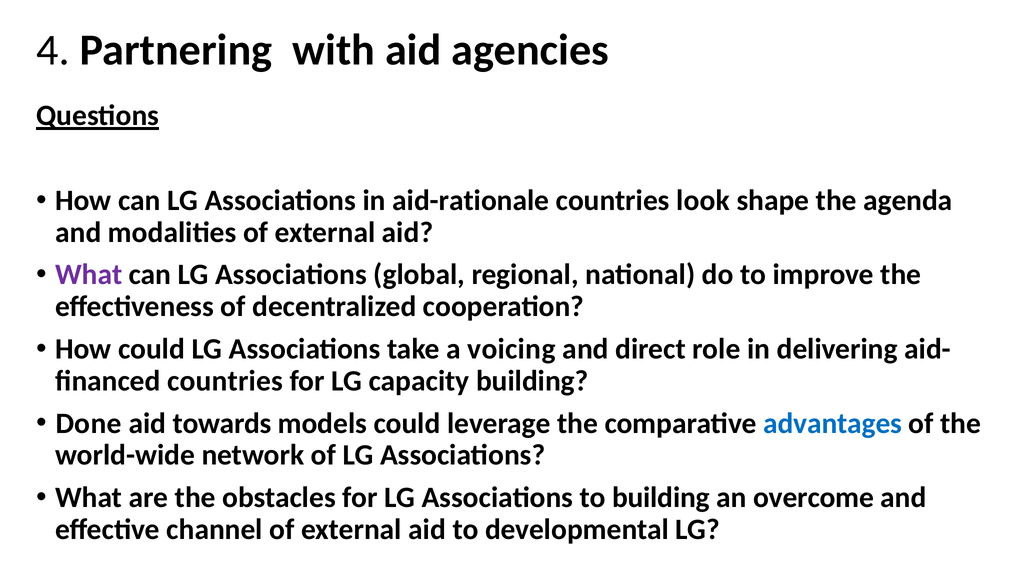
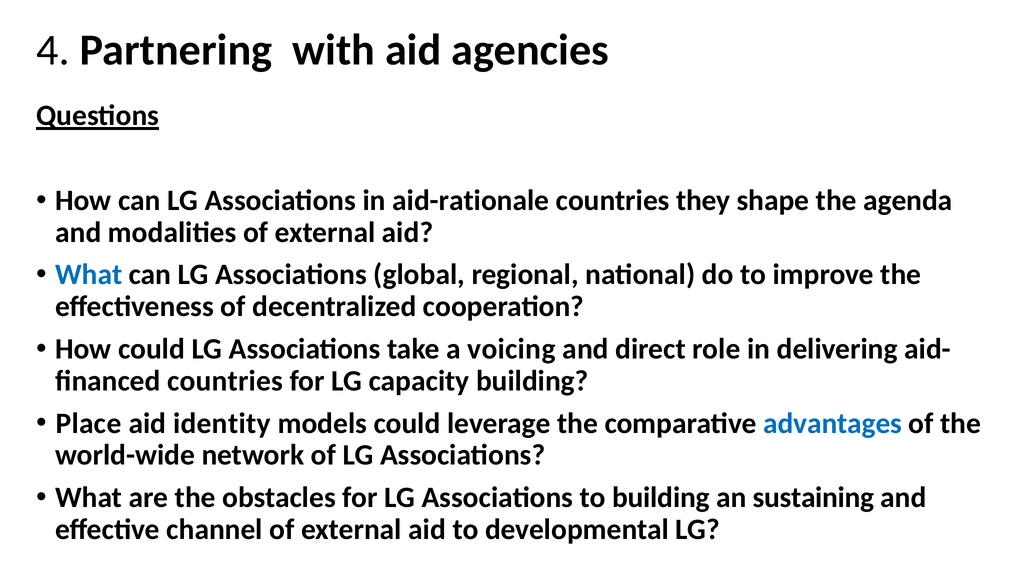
look: look -> they (703, 200)
What colour: purple -> blue (89, 275)
Done: Done -> Place (89, 423)
towards: towards -> identity (222, 423)
overcome: overcome -> sustaining (814, 497)
